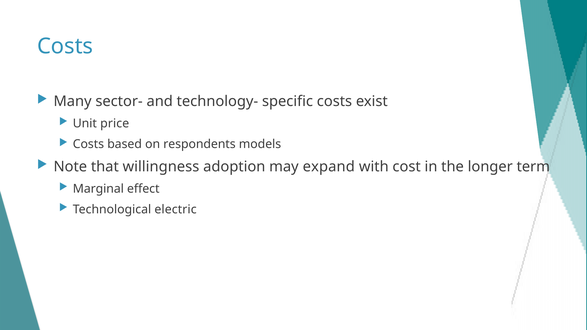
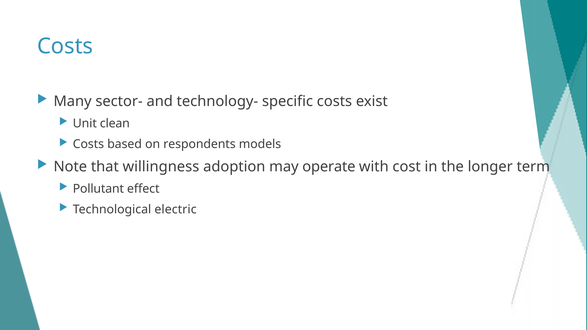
price: price -> clean (115, 123)
expand: expand -> operate (329, 167)
Marginal: Marginal -> Pollutant (98, 189)
